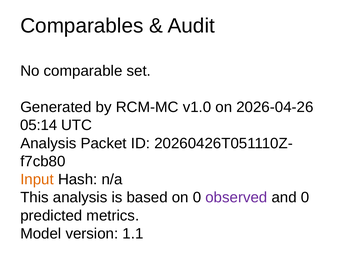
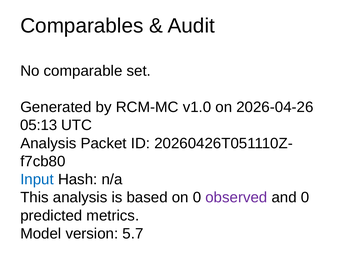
05:14: 05:14 -> 05:13 (39, 125)
Input colour: orange -> blue (37, 180)
1.1: 1.1 -> 5.7 (133, 234)
